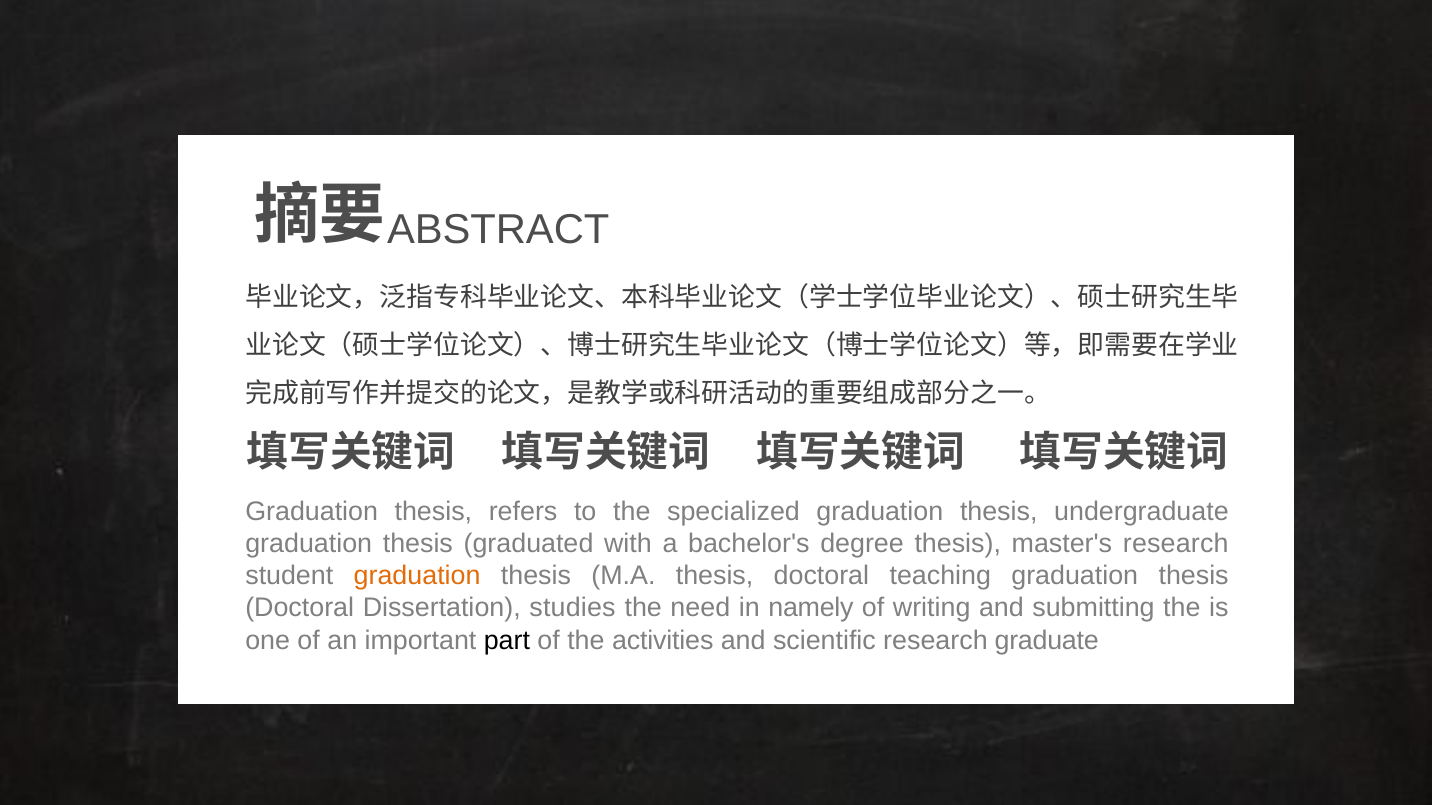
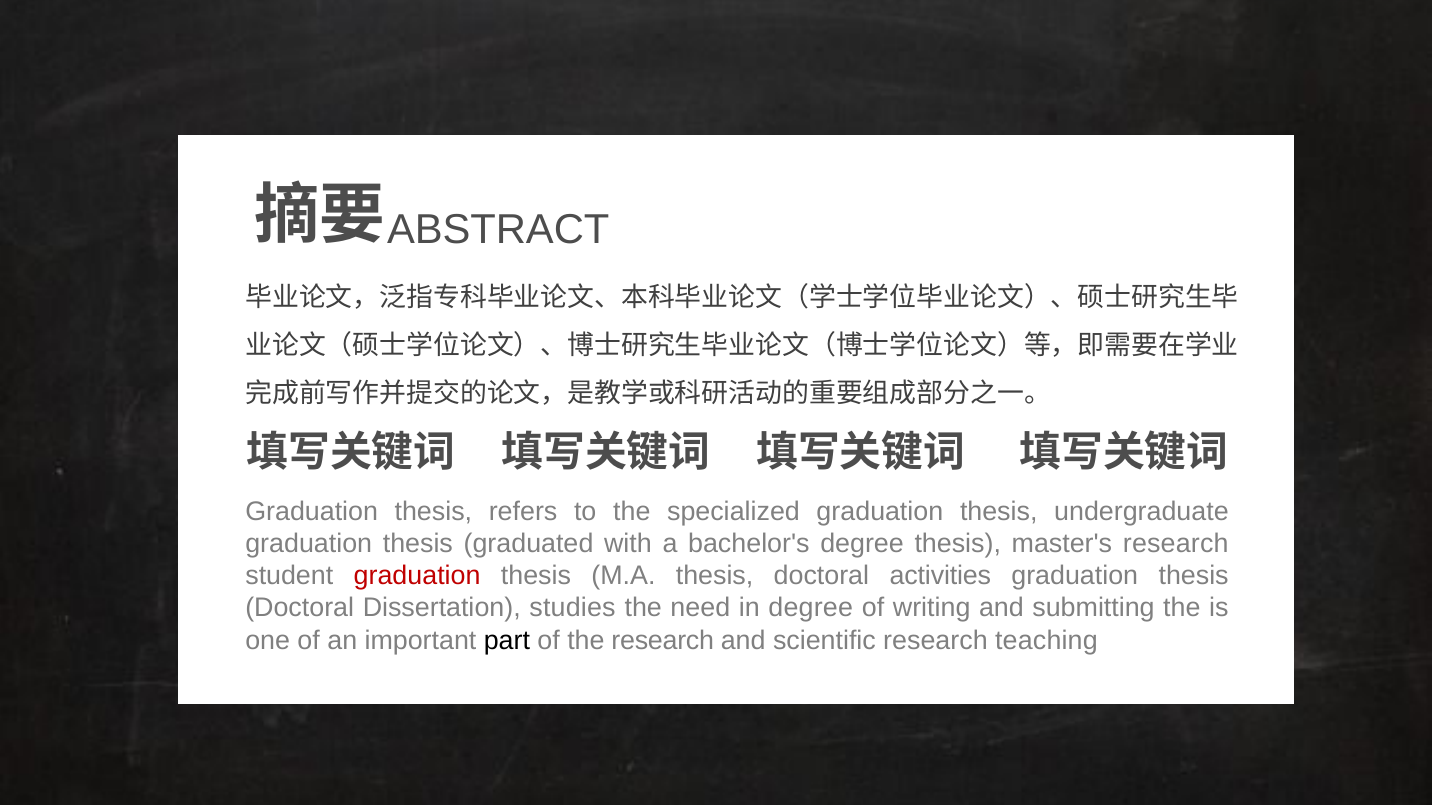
graduation colour: orange -> red (417, 576)
teaching: teaching -> activities (940, 576)
in namely: namely -> degree (811, 608)
the activities: activities -> research (663, 641)
graduate: graduate -> teaching (1046, 641)
